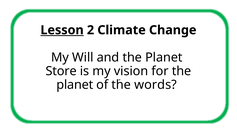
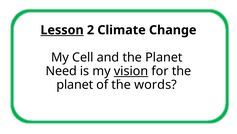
Will: Will -> Cell (83, 57)
Store: Store -> Need (61, 71)
vision underline: none -> present (131, 71)
